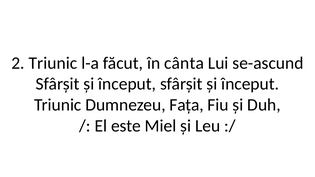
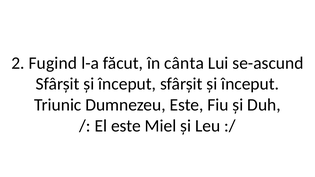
2 Triunic: Triunic -> Fugind (53, 63)
Dumnezeu Fața: Fața -> Este (187, 105)
